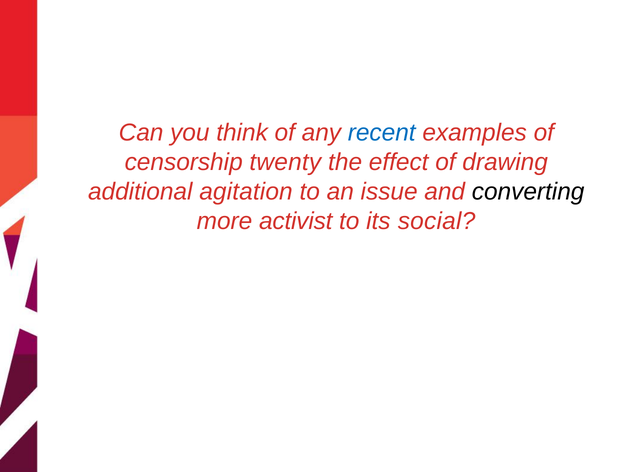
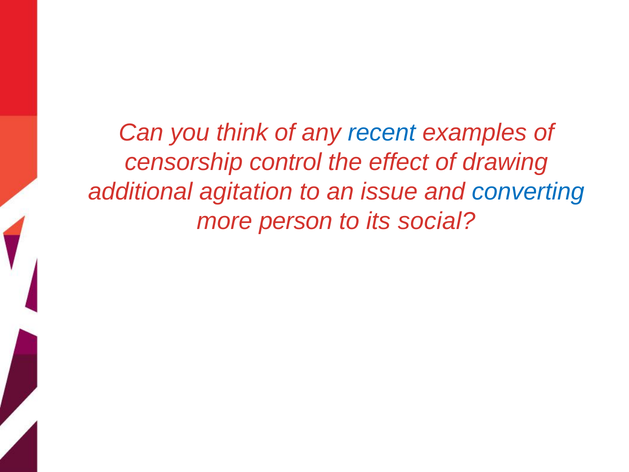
twenty: twenty -> control (286, 162)
converting colour: black -> blue (528, 191)
activist: activist -> person (296, 221)
